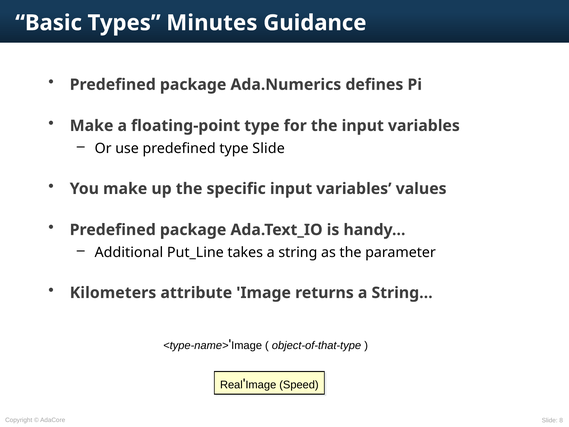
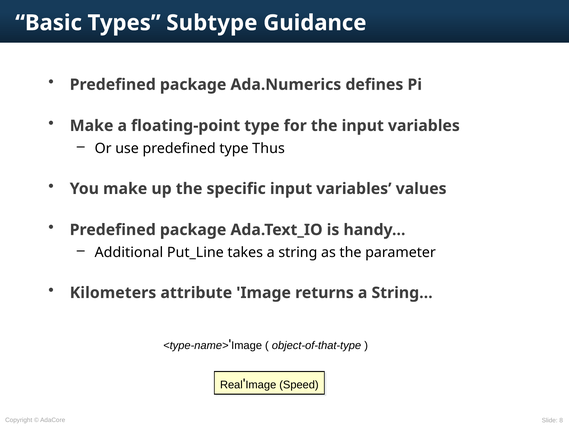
Minutes: Minutes -> Subtype (212, 23)
type Slide: Slide -> Thus (269, 148)
